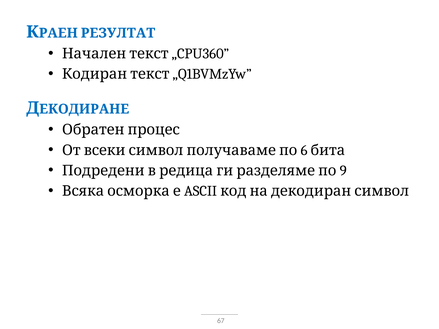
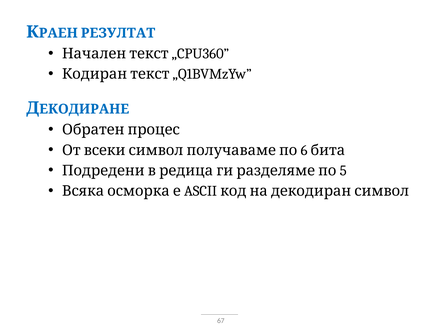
9: 9 -> 5 (343, 171)
